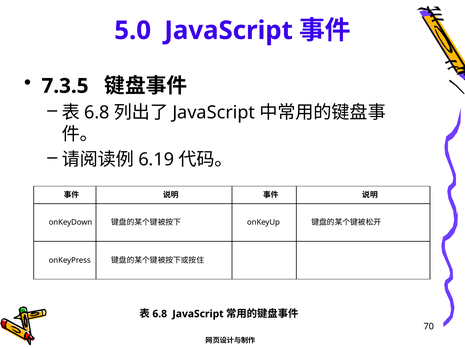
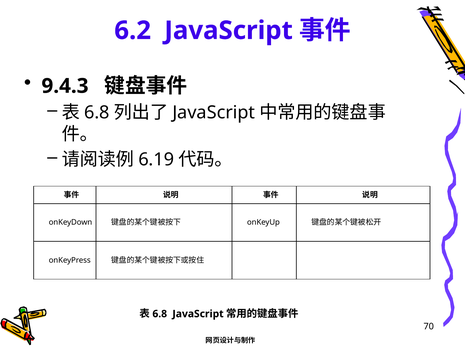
5.0: 5.0 -> 6.2 (133, 30)
7.3.5: 7.3.5 -> 9.4.3 (65, 86)
